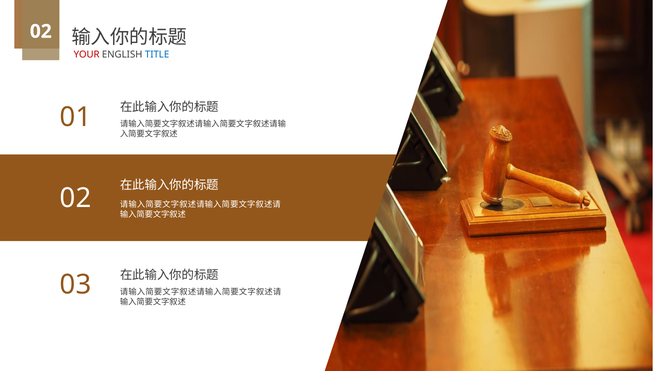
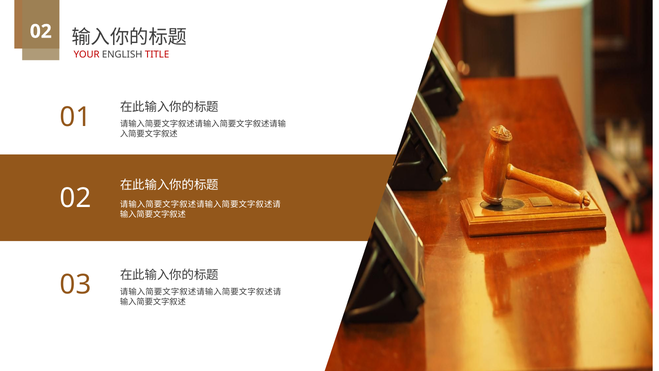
TITLE colour: blue -> red (157, 54)
